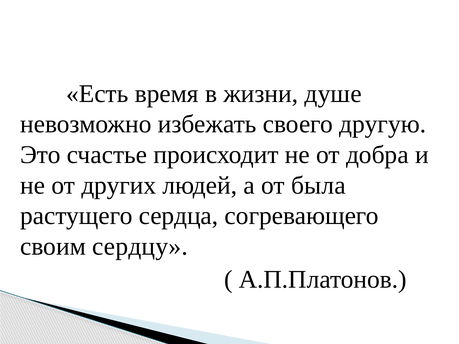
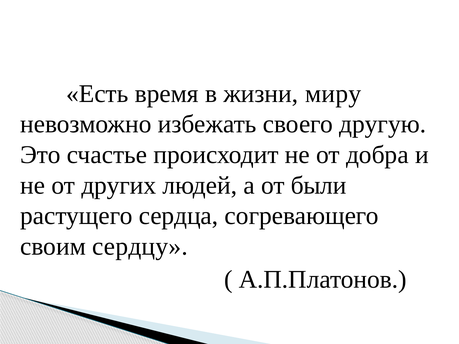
душе: душе -> миру (333, 94)
была: была -> были (319, 185)
